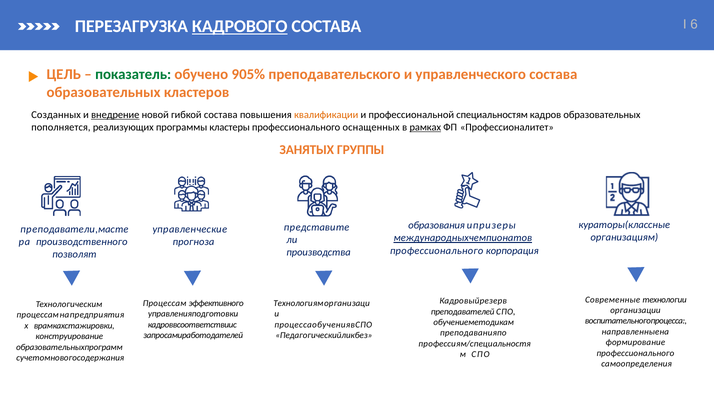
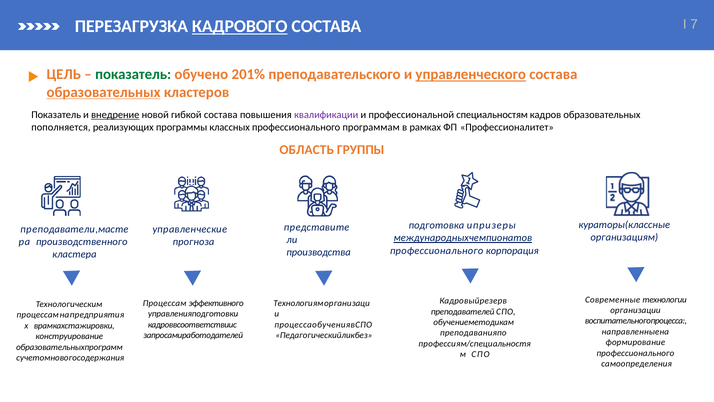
6: 6 -> 7 (694, 24)
905%: 905% -> 201% (248, 74)
управленческого underline: none -> present (471, 74)
образовательных underline: none -> present (104, 92)
Созданных: Созданных -> Показатель (56, 115)
квалификации colour: orange -> purple (326, 115)
кластеры: кластеры -> классных (230, 127)
оснащенных: оснащенных -> программам (371, 127)
рамках underline: present -> none (425, 127)
ЗАНЯТЫХ: ЗАНЯТЫХ -> ОБЛАСТЬ (307, 149)
образования: образования -> подготовка (436, 225)
позволят: позволят -> кластера (74, 254)
